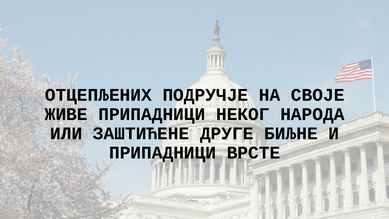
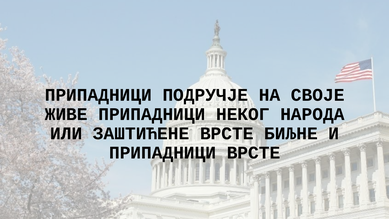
ОТЦЕПЉЕНИХ: ОТЦЕПЉЕНИХ -> ПРИПАДНИЦИ (98, 95)
ЗАШТИЋЕНЕ ДРУГЕ: ДРУГЕ -> ВРСТЕ (227, 133)
